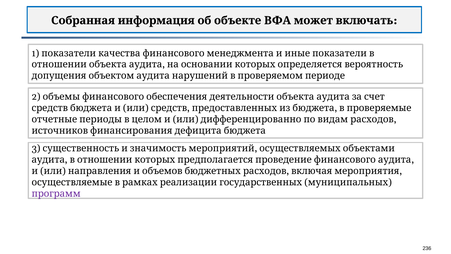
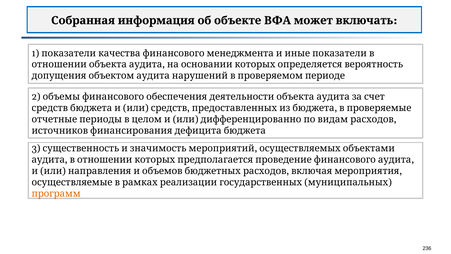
программ colour: purple -> orange (56, 193)
